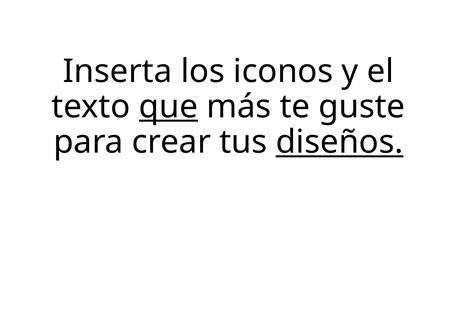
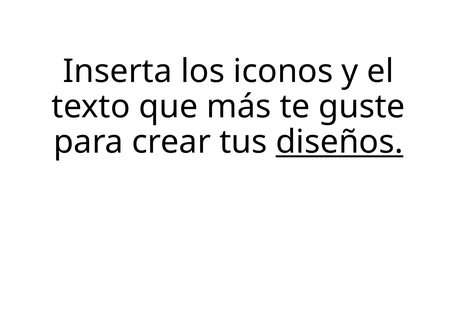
que underline: present -> none (168, 107)
